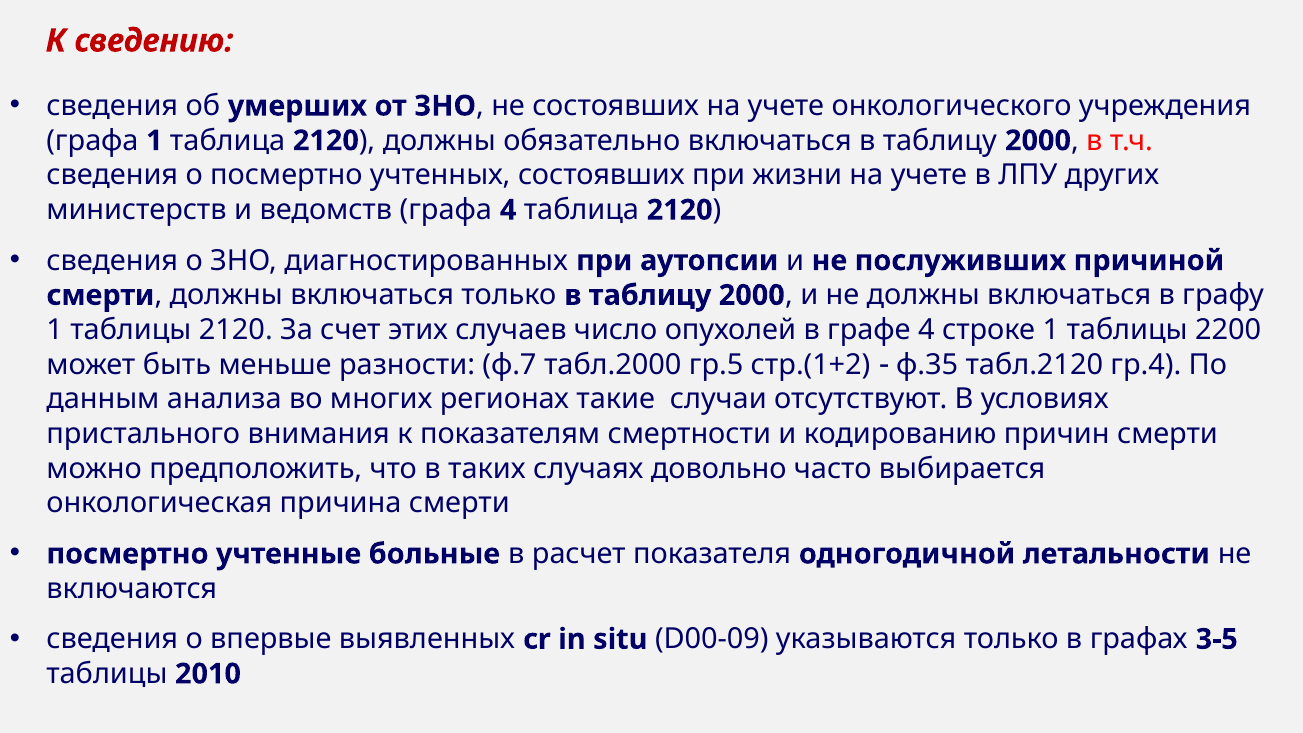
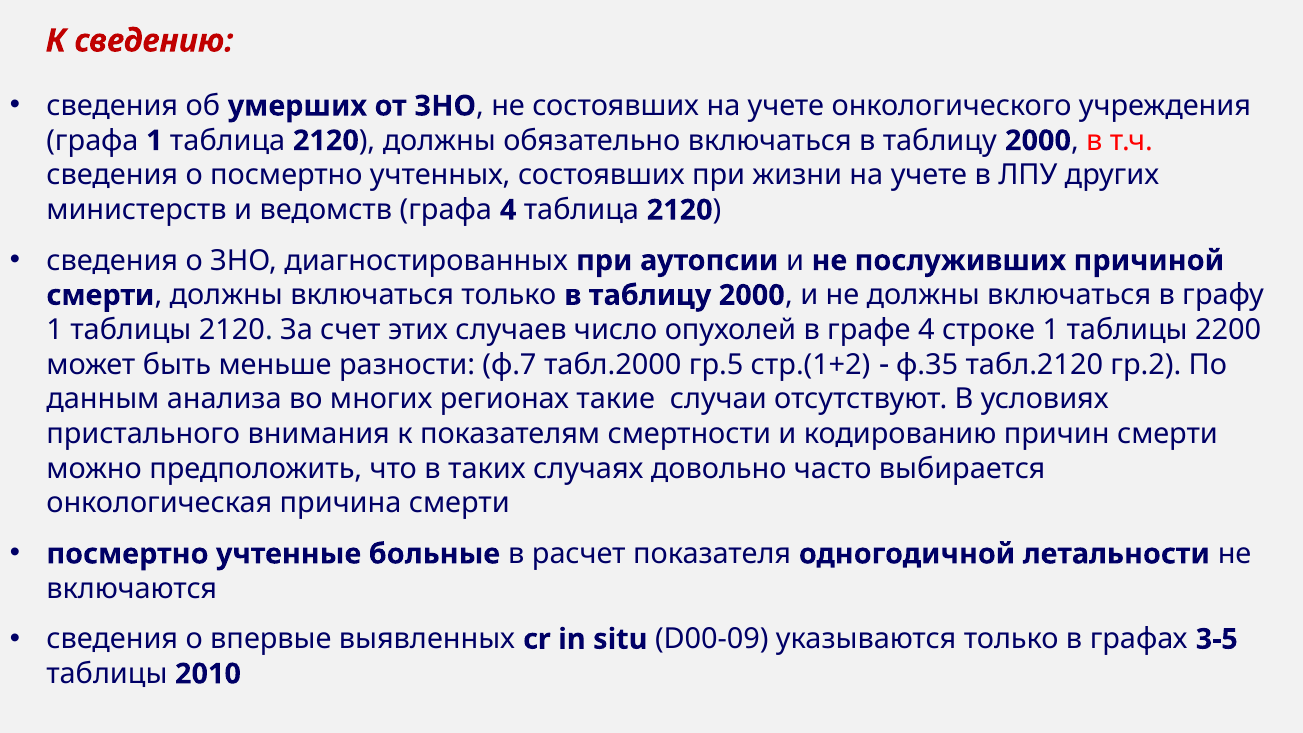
гр.4: гр.4 -> гр.2 (1146, 365)
